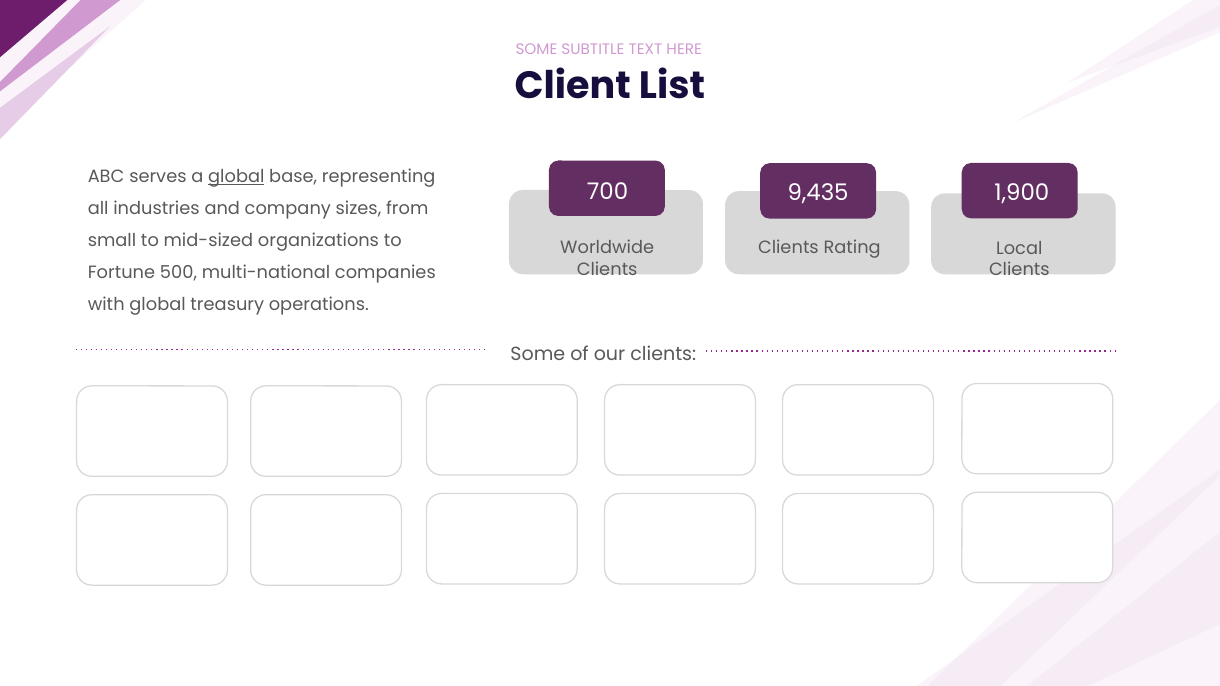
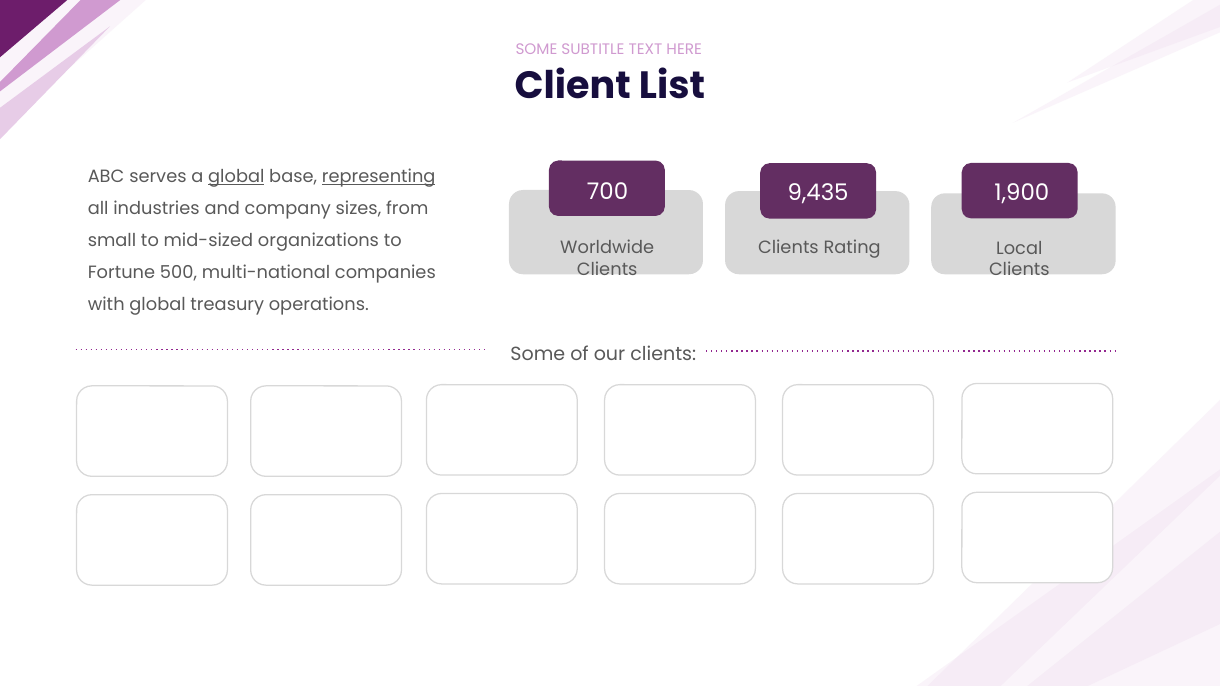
representing underline: none -> present (379, 177)
